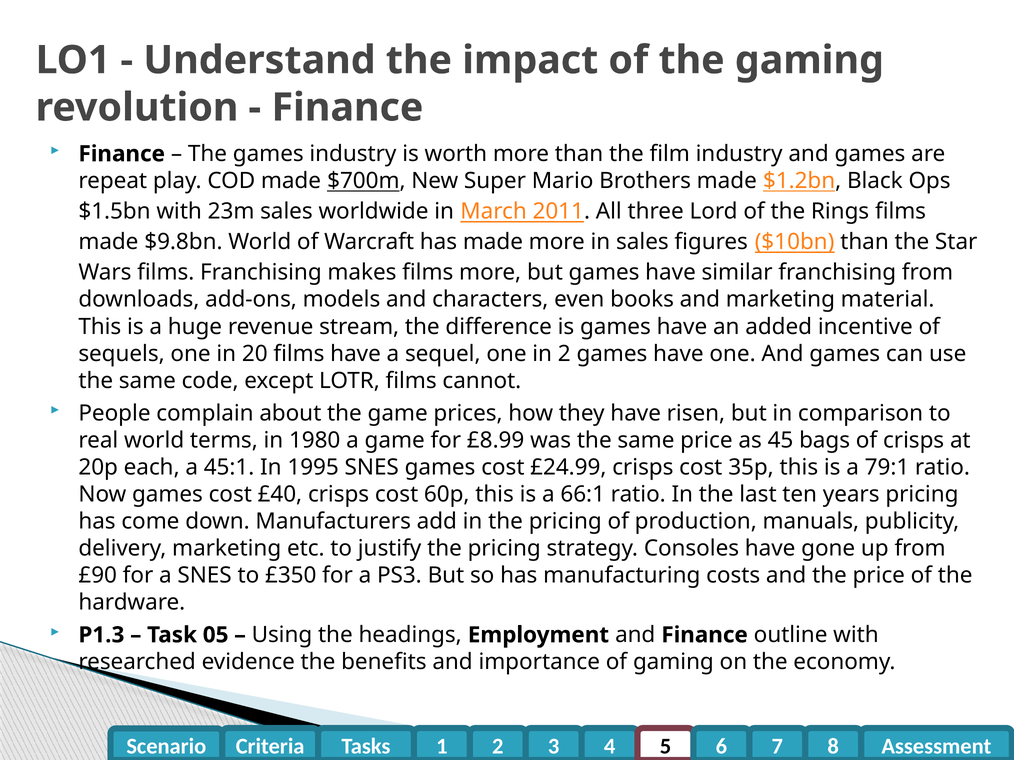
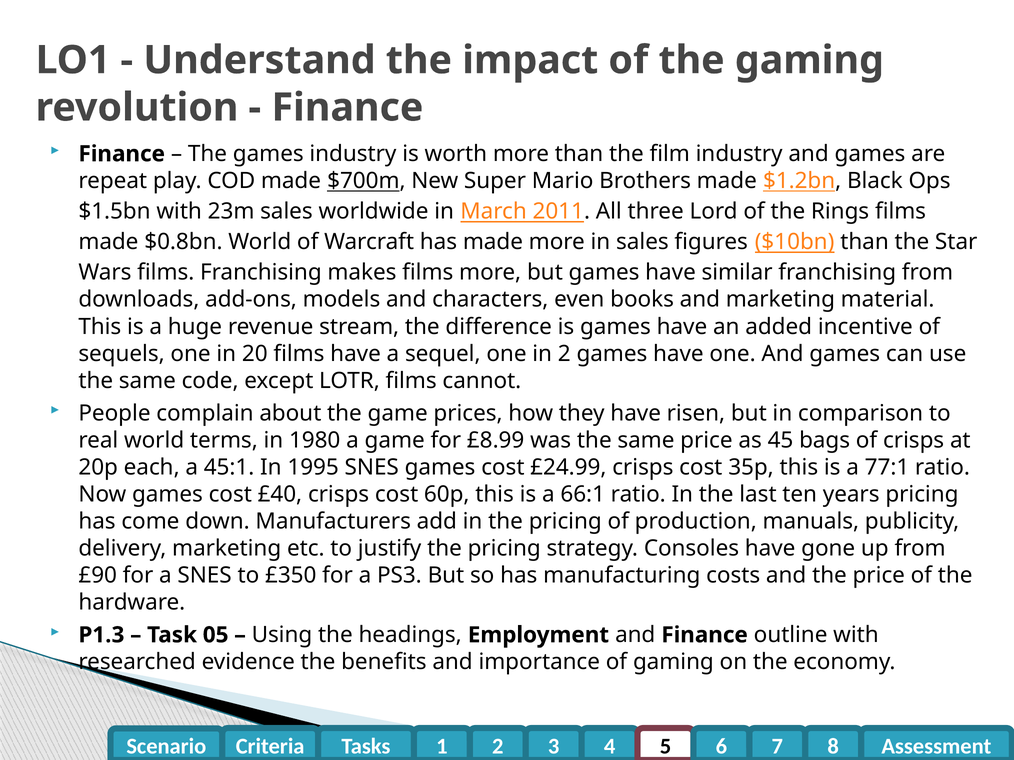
$9.8bn: $9.8bn -> $0.8bn (183, 242)
79:1: 79:1 -> 77:1 (887, 468)
